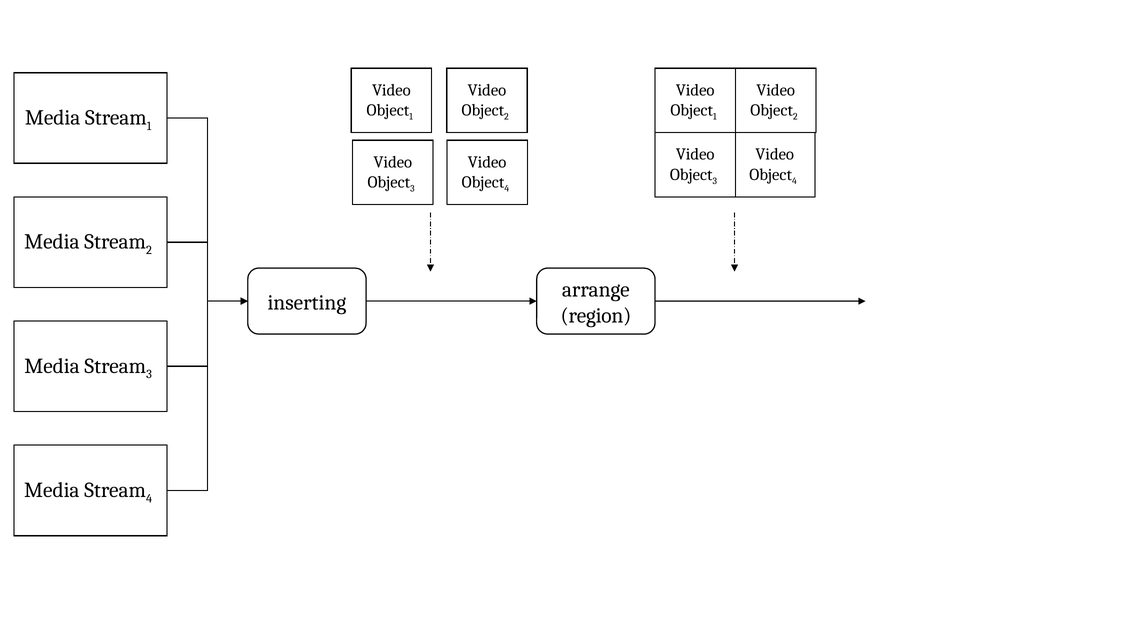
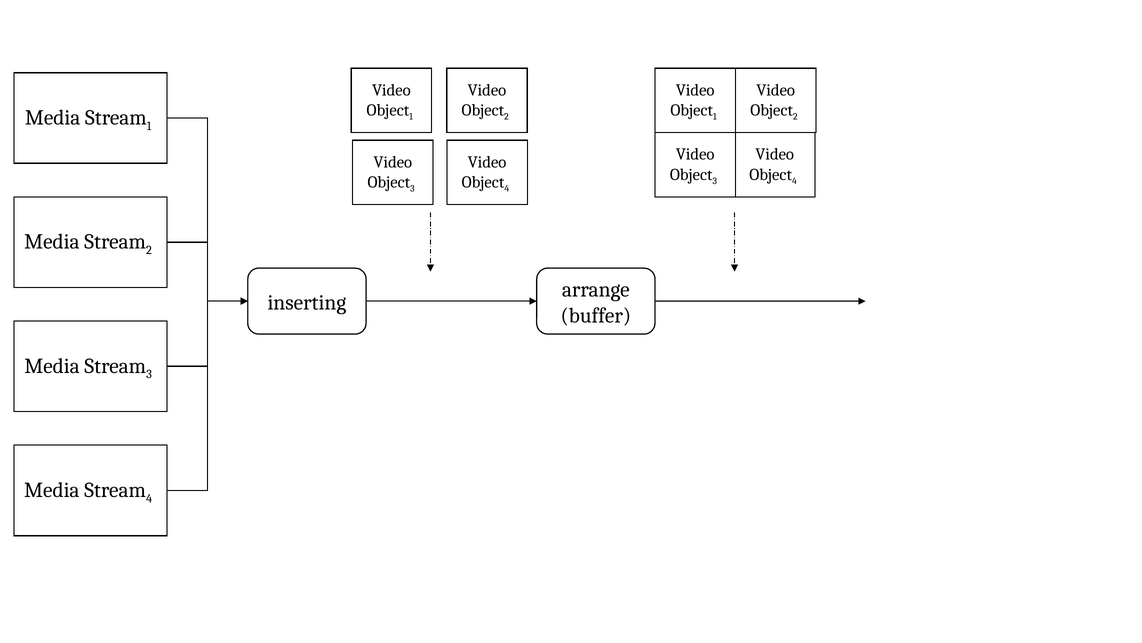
region: region -> buffer (596, 315)
